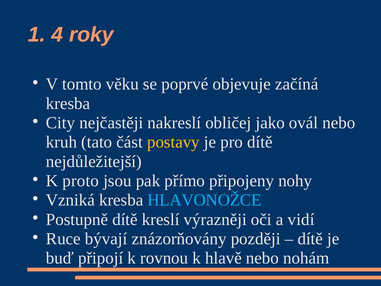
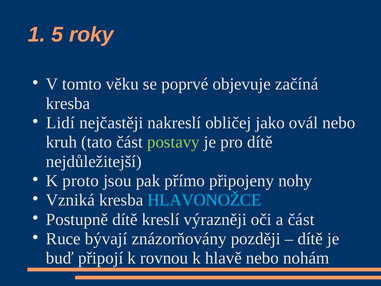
4: 4 -> 5 (57, 35)
City: City -> Lidí (60, 123)
postavy colour: yellow -> light green (173, 142)
a vidí: vidí -> část (301, 219)
